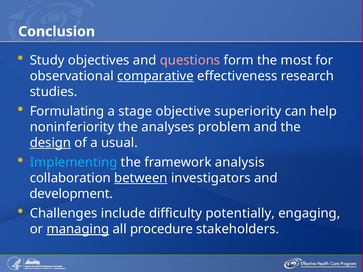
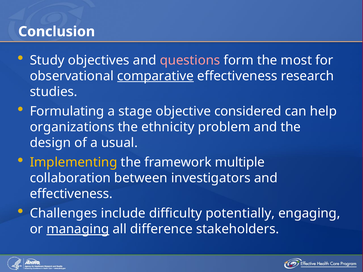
superiority: superiority -> considered (248, 111)
noninferiority: noninferiority -> organizations (72, 127)
analyses: analyses -> ethnicity (168, 127)
design underline: present -> none (50, 143)
Implementing colour: light blue -> yellow (74, 163)
analysis: analysis -> multiple (240, 163)
between underline: present -> none (141, 178)
development: development -> effectiveness (71, 194)
procedure: procedure -> difference (161, 229)
